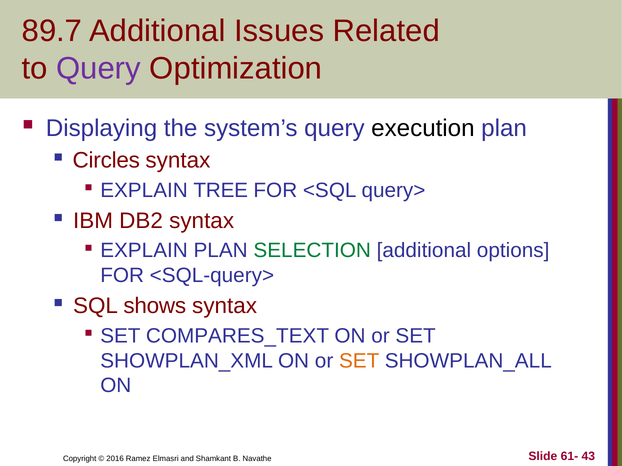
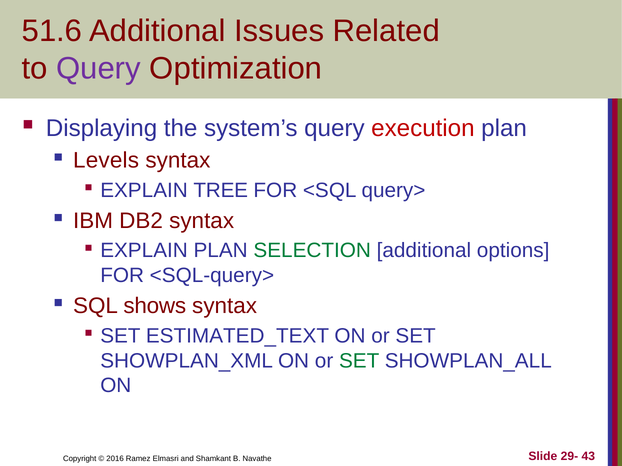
89.7: 89.7 -> 51.6 (52, 31)
execution colour: black -> red (423, 128)
Circles: Circles -> Levels (106, 161)
COMPARES_TEXT: COMPARES_TEXT -> ESTIMATED_TEXT (237, 336)
SET colour: orange -> green (359, 361)
61-: 61- -> 29- (569, 457)
